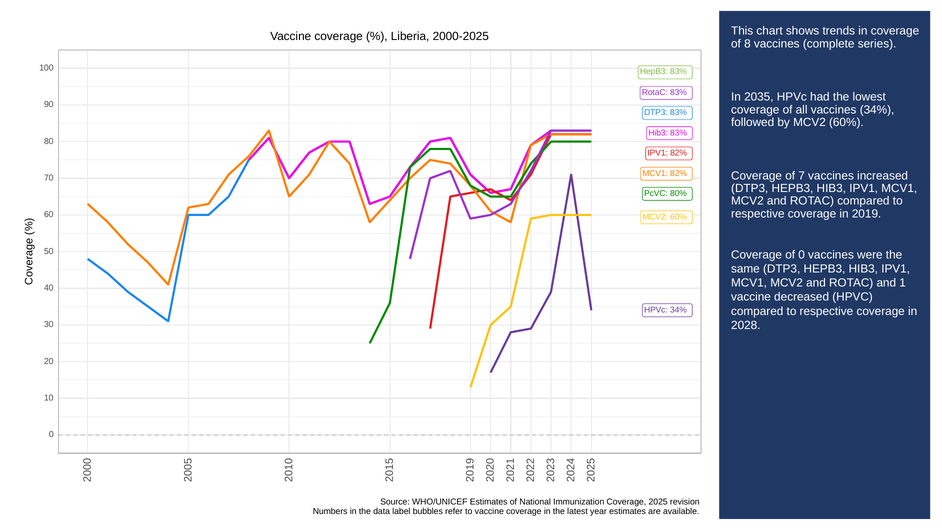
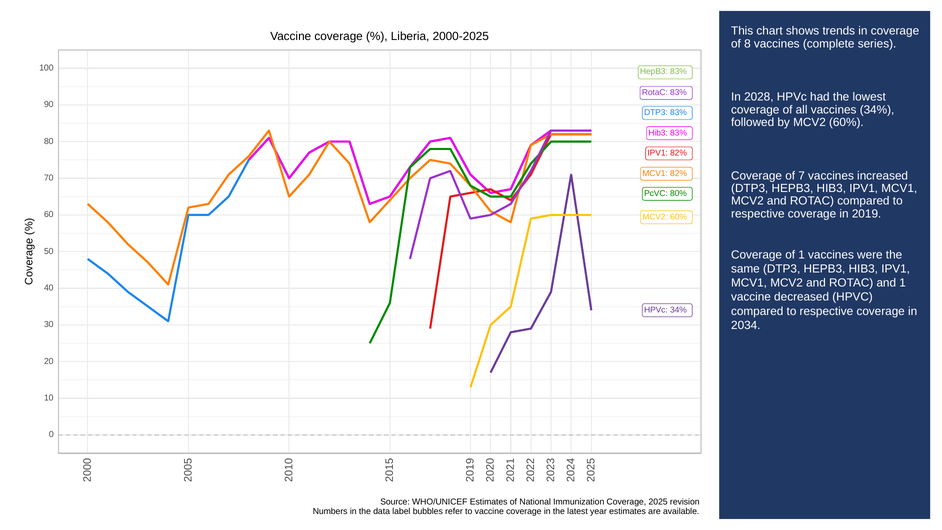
2035: 2035 -> 2028 (759, 97)
of 0: 0 -> 1 (802, 255)
2028: 2028 -> 2034 (746, 325)
